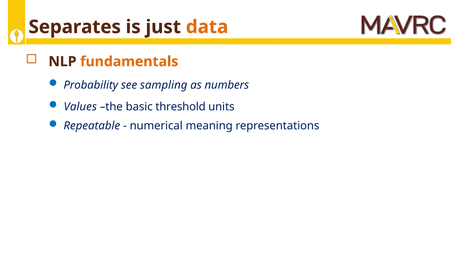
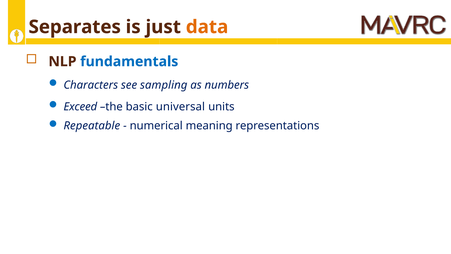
fundamentals colour: orange -> blue (129, 61)
Probability: Probability -> Characters (91, 85)
Values: Values -> Exceed (80, 106)
threshold: threshold -> universal (180, 106)
